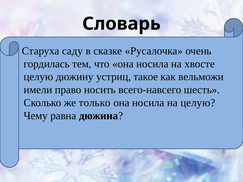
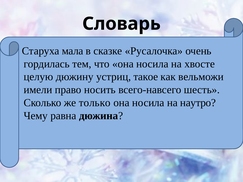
саду: саду -> мала (73, 51)
на целую: целую -> наутро (198, 103)
